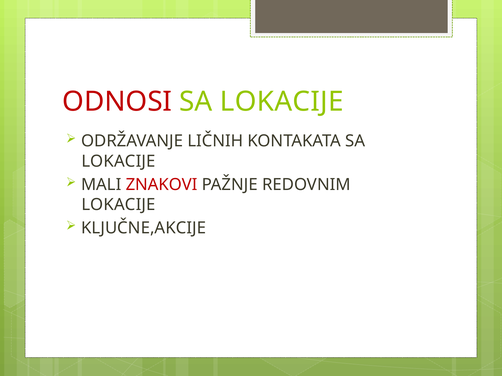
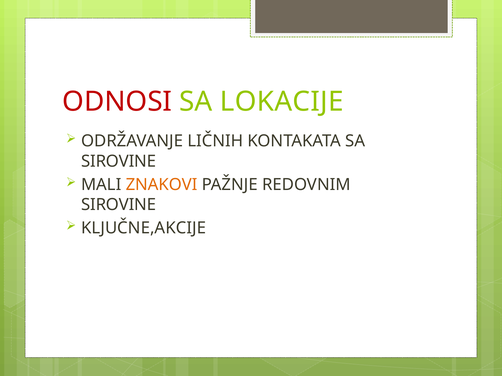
LOKACIJE: LOKACIJE -> SIROVINE (119, 161)
ZNAKOVI colour: red -> orange (162, 185)
LOKACIJE: LOKACIJE -> SIROVINE (119, 205)
